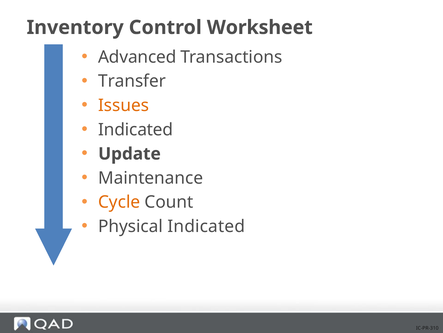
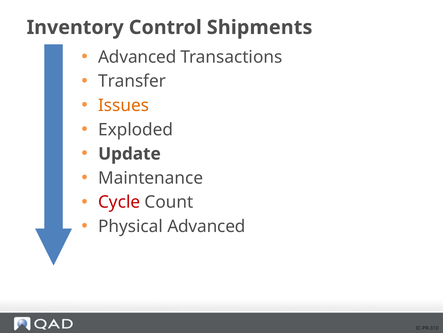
Worksheet: Worksheet -> Shipments (260, 27)
Indicated: Indicated -> Exploded (136, 129)
Cycle colour: orange -> red (119, 202)
Physical Indicated: Indicated -> Advanced (206, 226)
